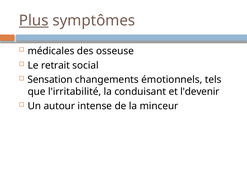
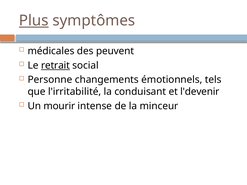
osseuse: osseuse -> peuvent (115, 51)
retrait underline: none -> present (55, 65)
Sensation: Sensation -> Personne (50, 80)
autour: autour -> mourir (59, 106)
